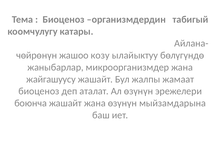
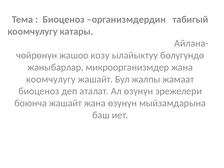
жайгашуусу: жайгашуусу -> коомчулугу (51, 79)
